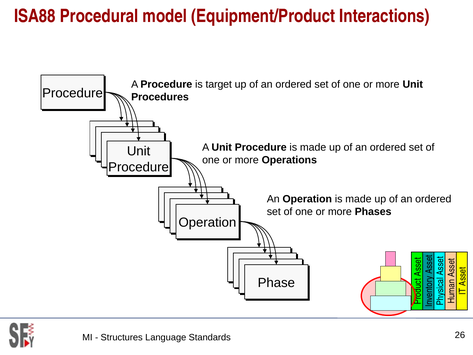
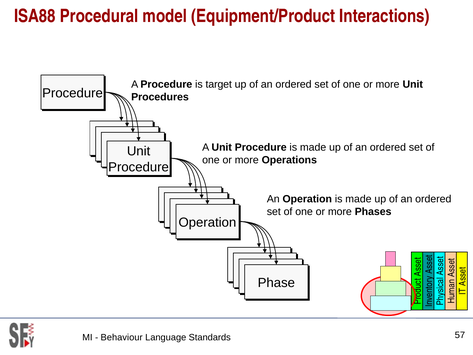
Structures: Structures -> Behaviour (122, 337)
26: 26 -> 57 (460, 335)
